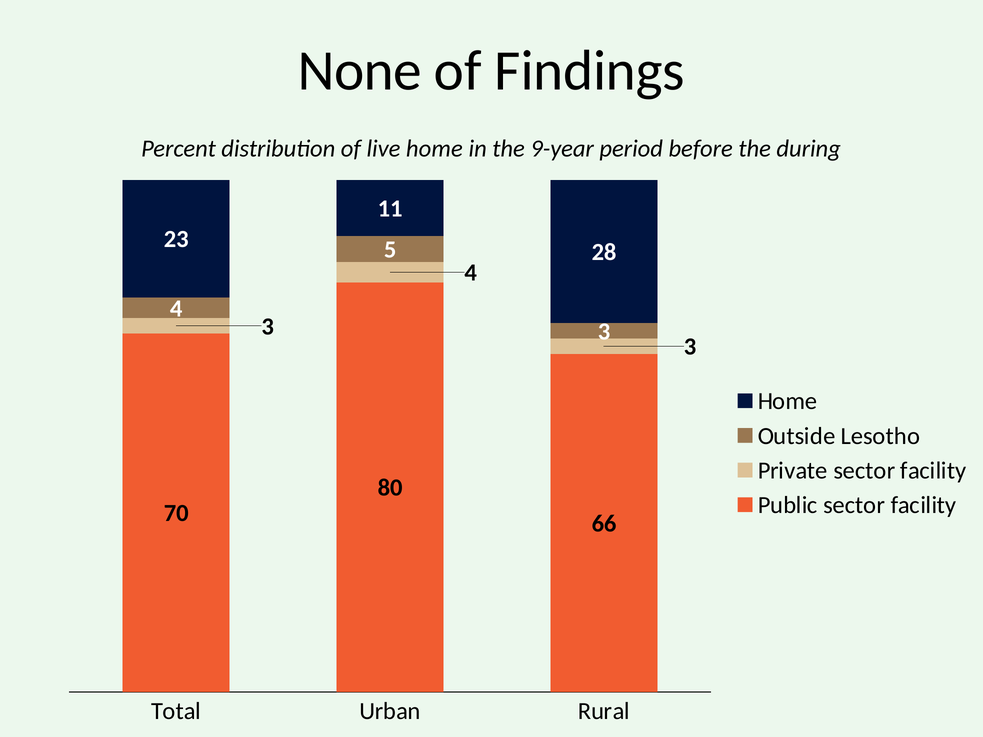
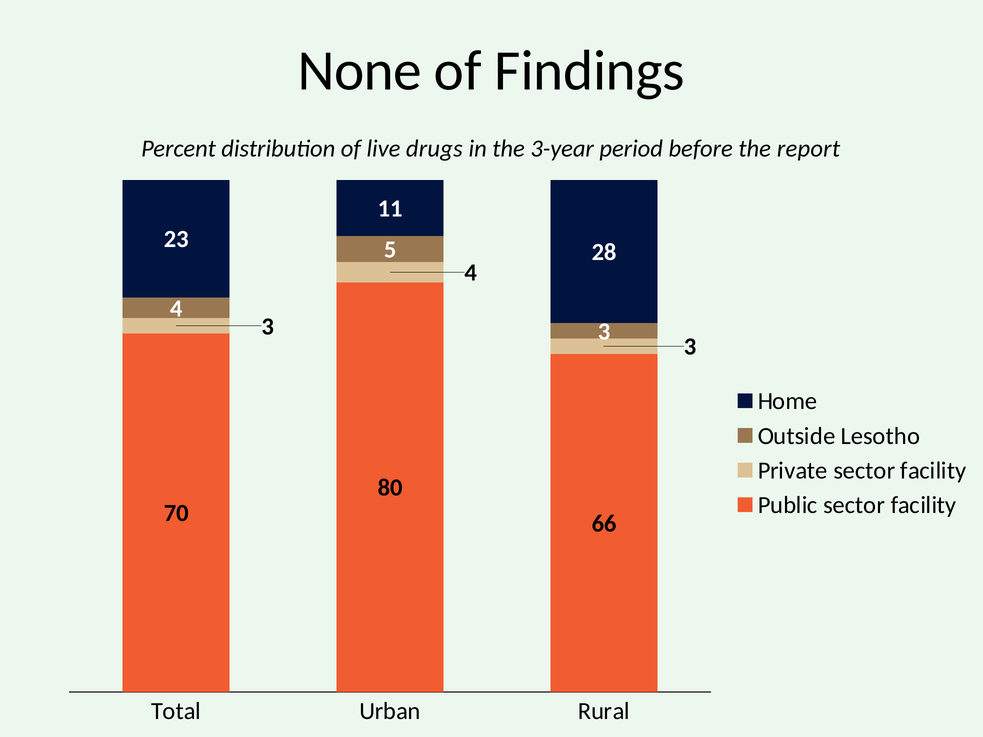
live home: home -> drugs (434, 149)
9-year: 9-year -> 3-year (562, 149)
during: during -> report (809, 149)
